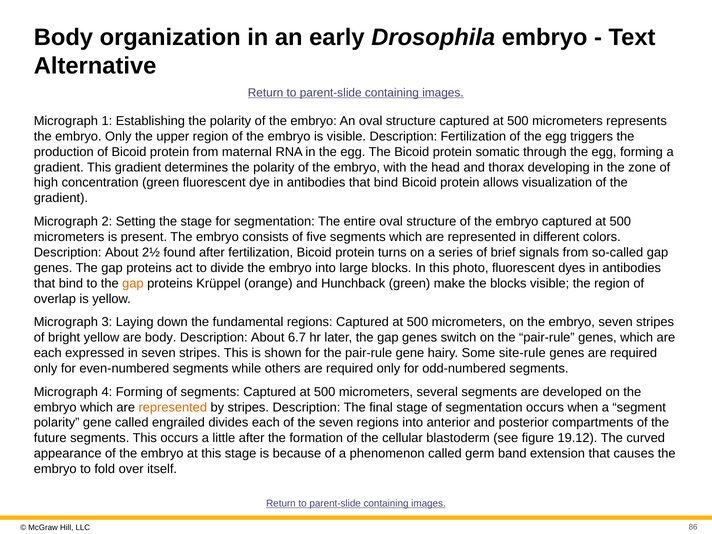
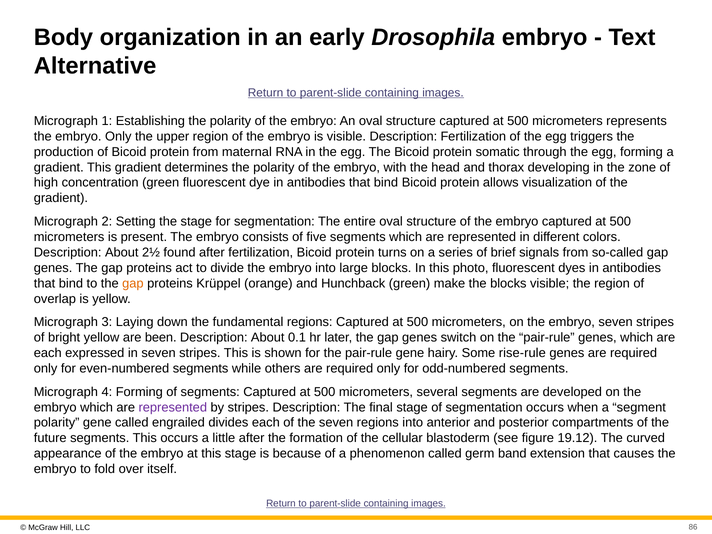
are body: body -> been (161, 338)
6.7: 6.7 -> 0.1 (297, 338)
site-rule: site-rule -> rise-rule (522, 353)
represented colour: orange -> purple (173, 407)
